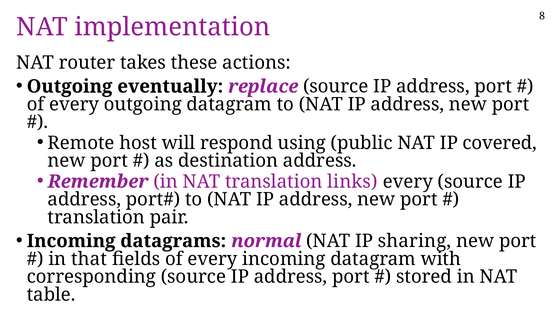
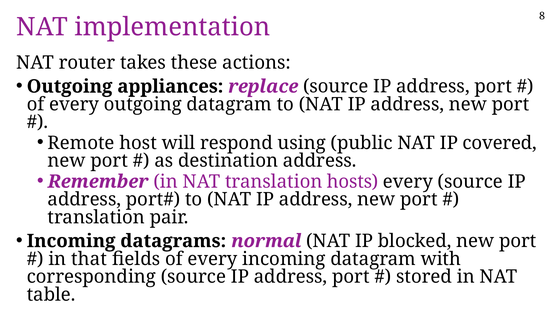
eventually: eventually -> appliances (170, 86)
links: links -> hosts (353, 182)
sharing: sharing -> blocked (415, 241)
